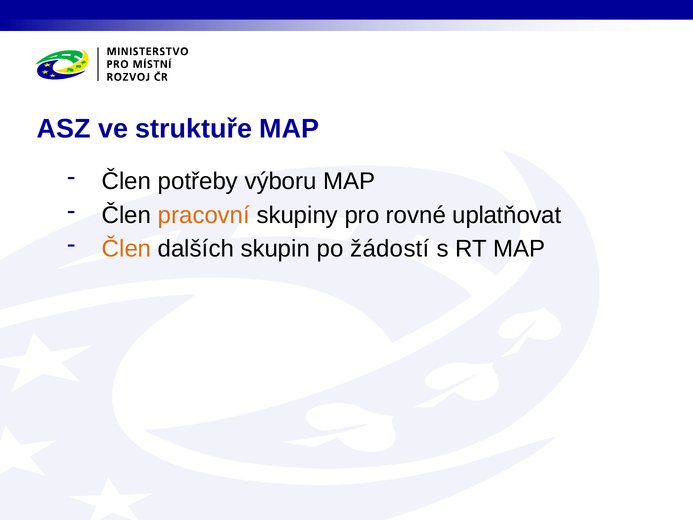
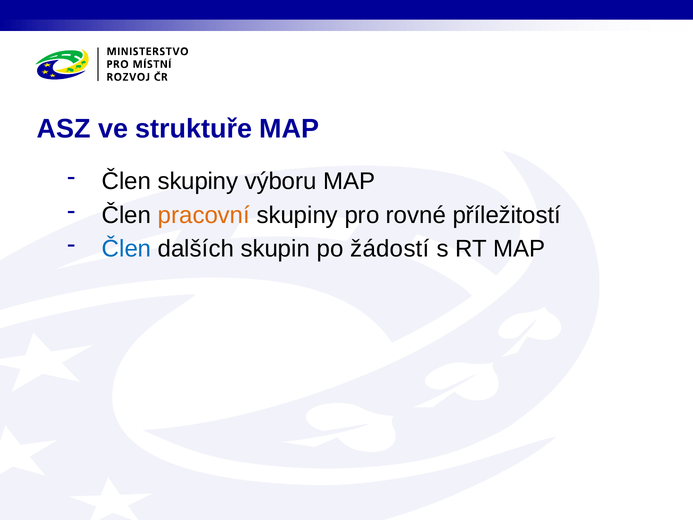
Člen potřeby: potřeby -> skupiny (198, 181)
uplatňovat: uplatňovat -> příležitostí (507, 215)
Člen colour: orange -> blue (127, 249)
